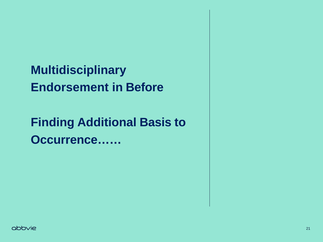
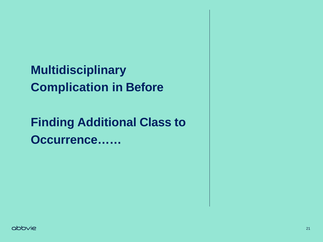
Endorsement: Endorsement -> Complication (70, 88)
Basis: Basis -> Class (156, 122)
